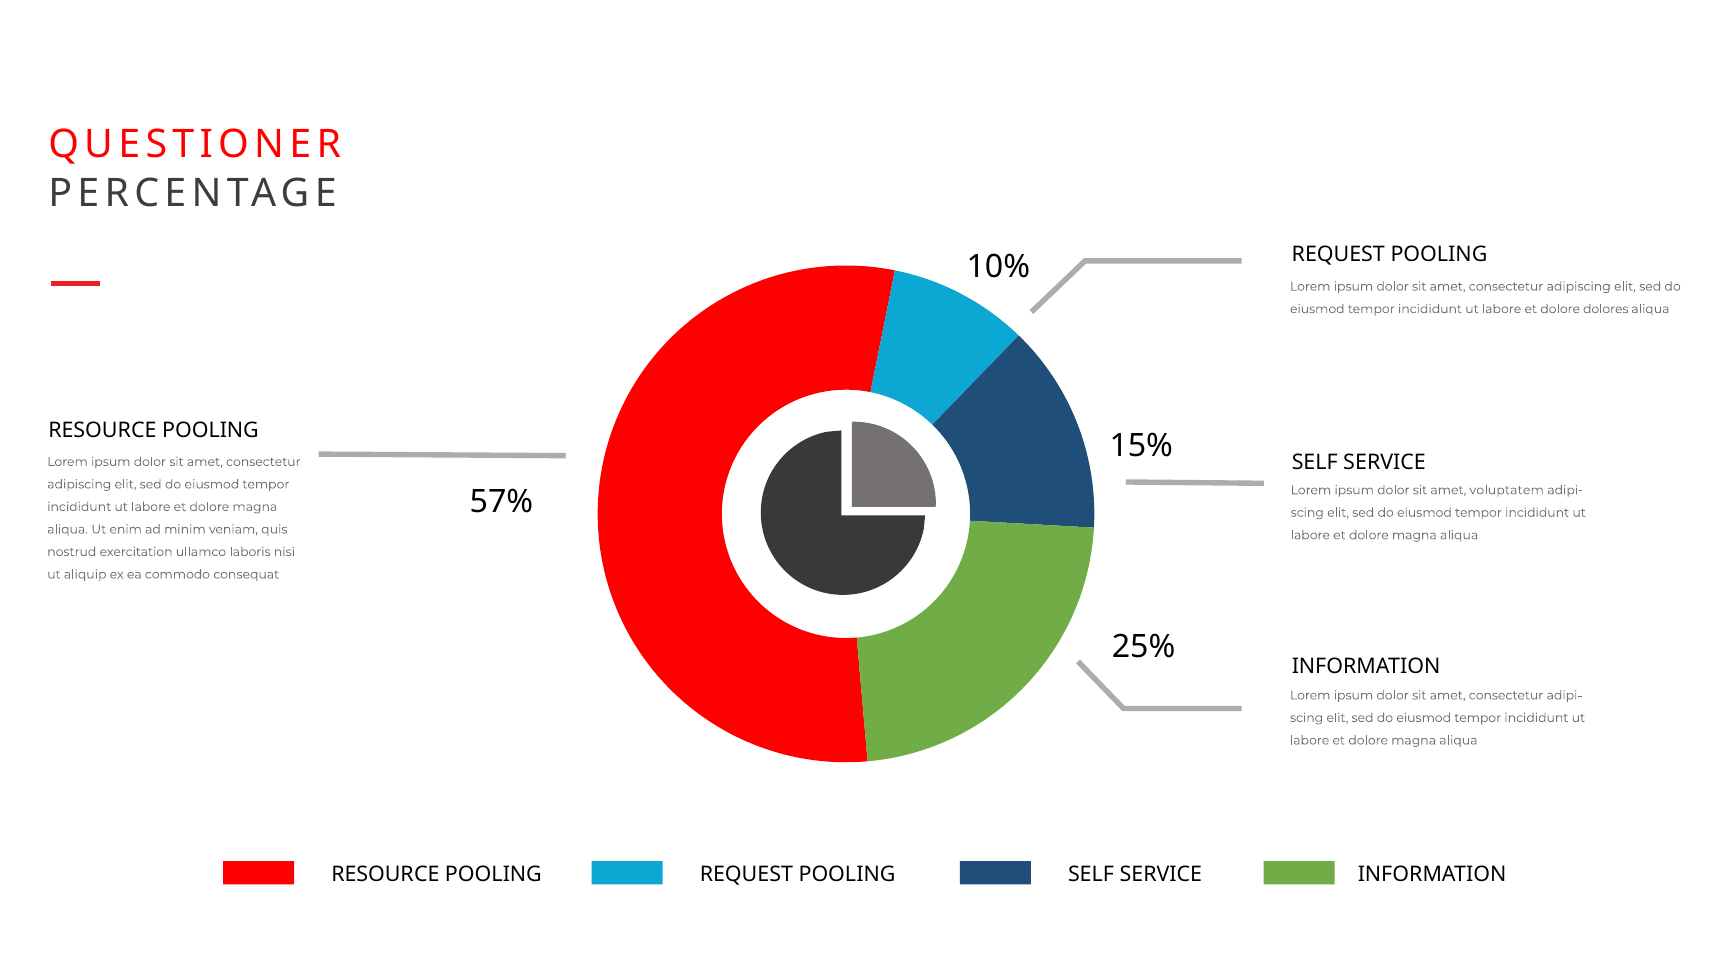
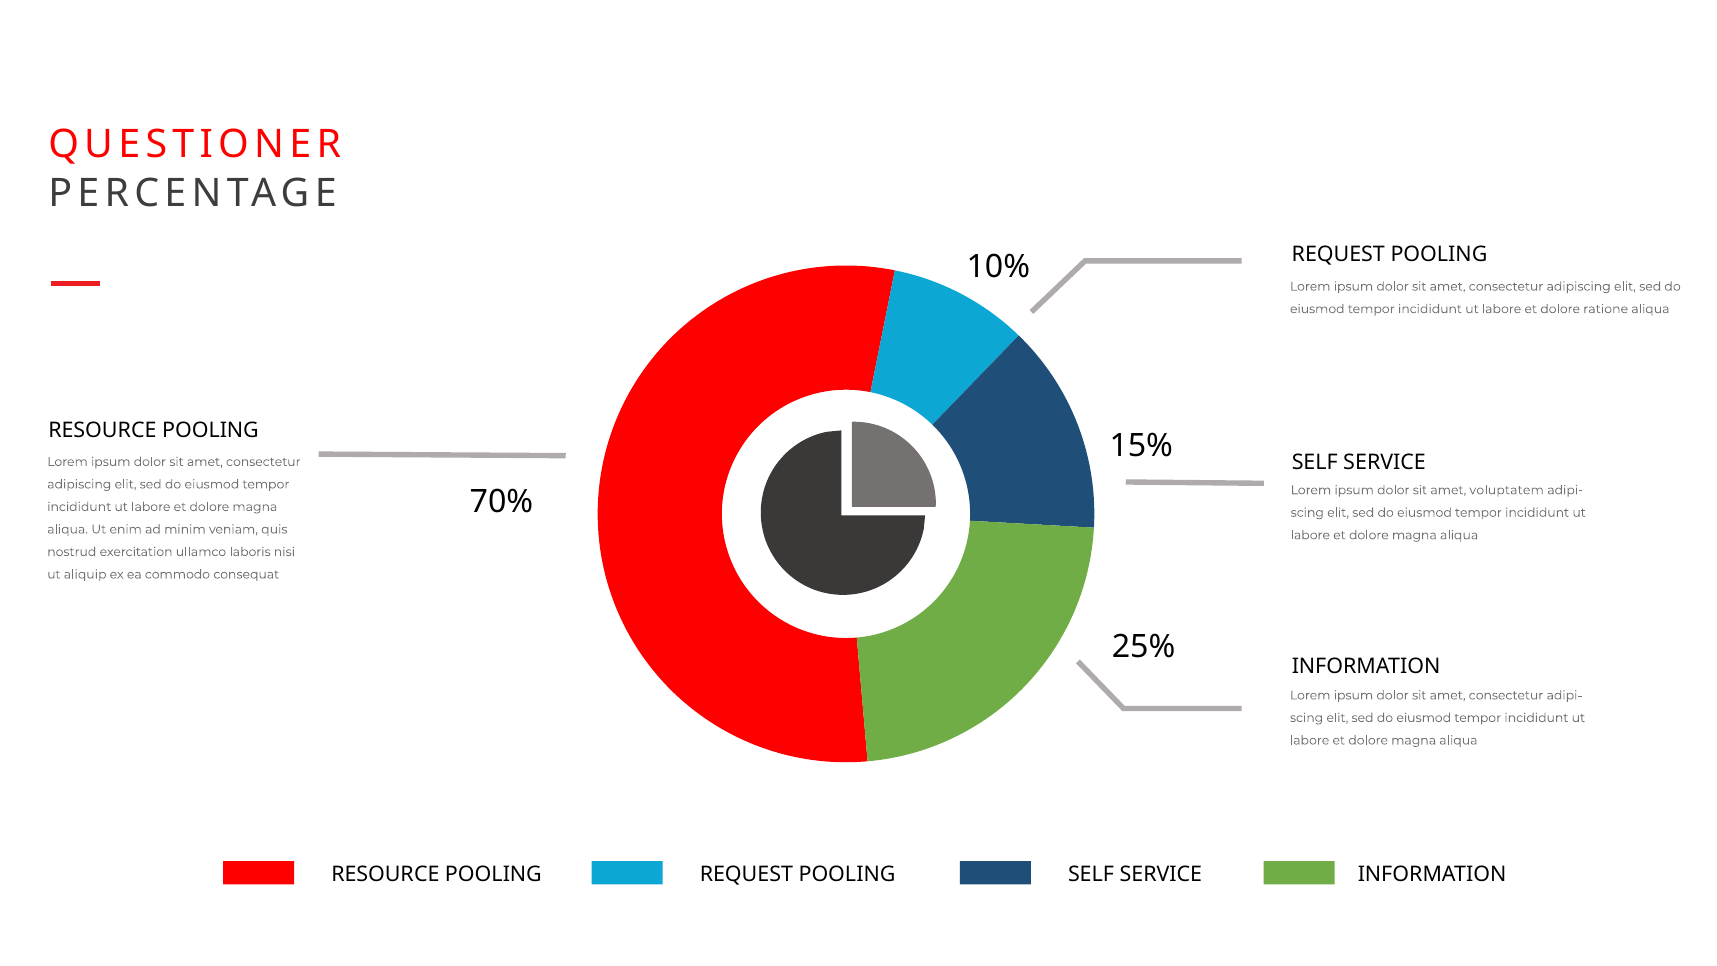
dolores: dolores -> ratione (1606, 309)
57%: 57% -> 70% (501, 502)
